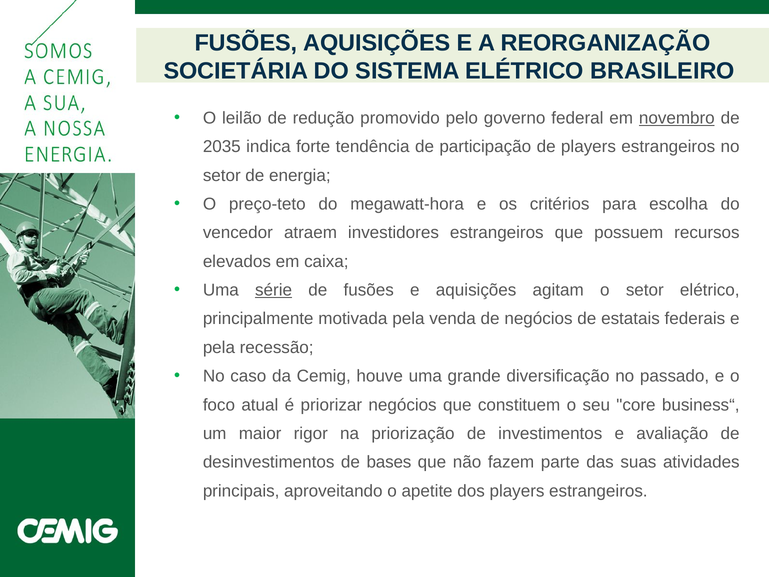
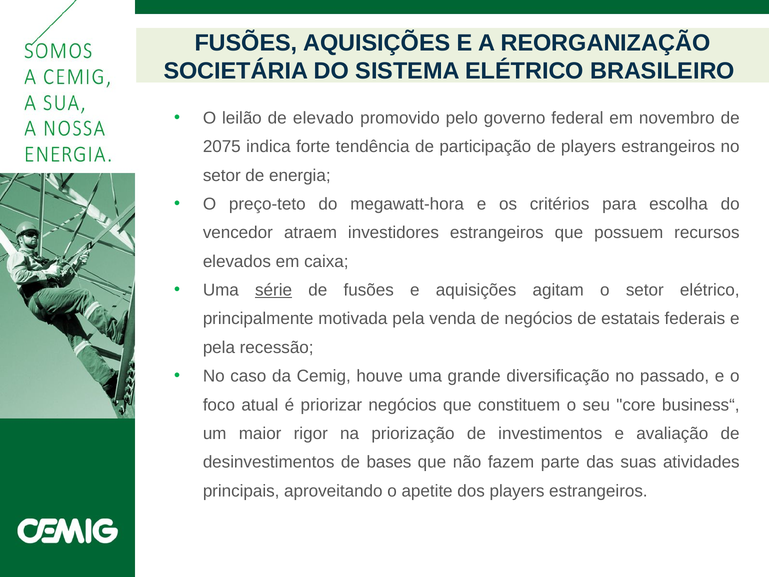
redução: redução -> elevado (323, 118)
novembro underline: present -> none (677, 118)
2035: 2035 -> 2075 (222, 147)
